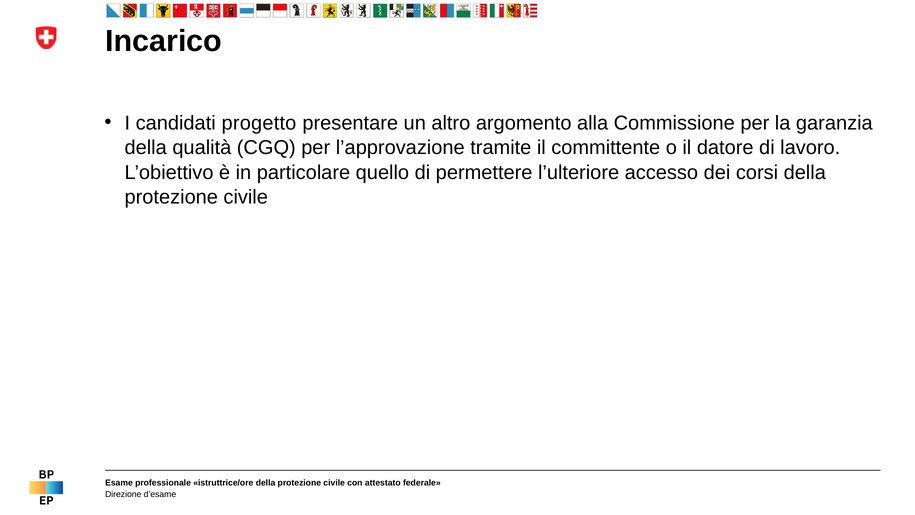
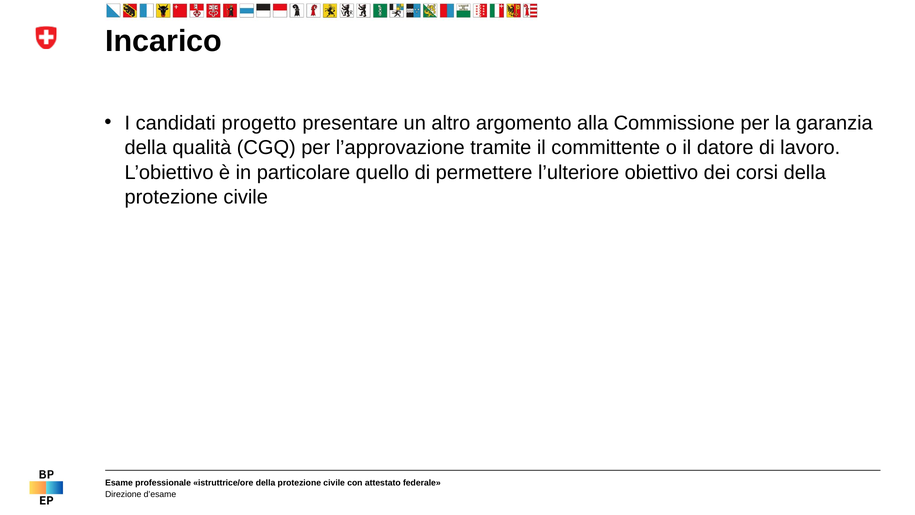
accesso: accesso -> obiettivo (661, 172)
